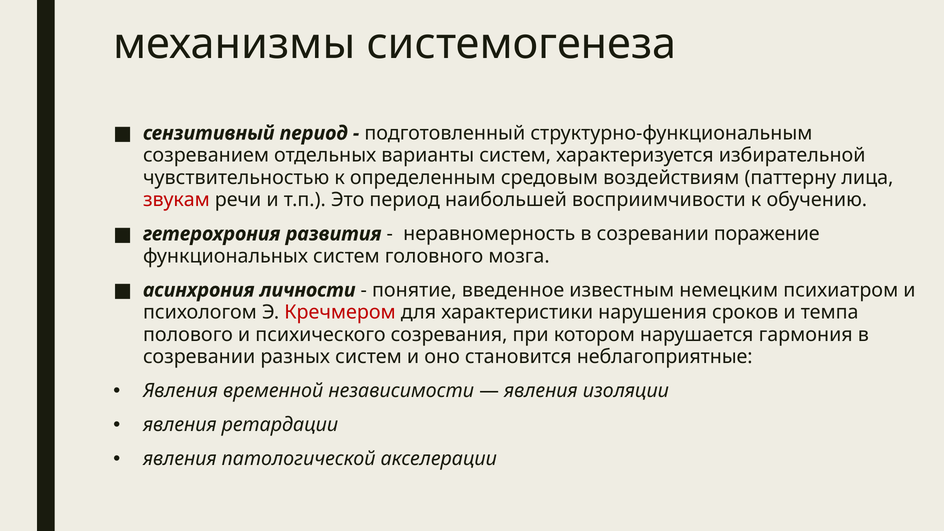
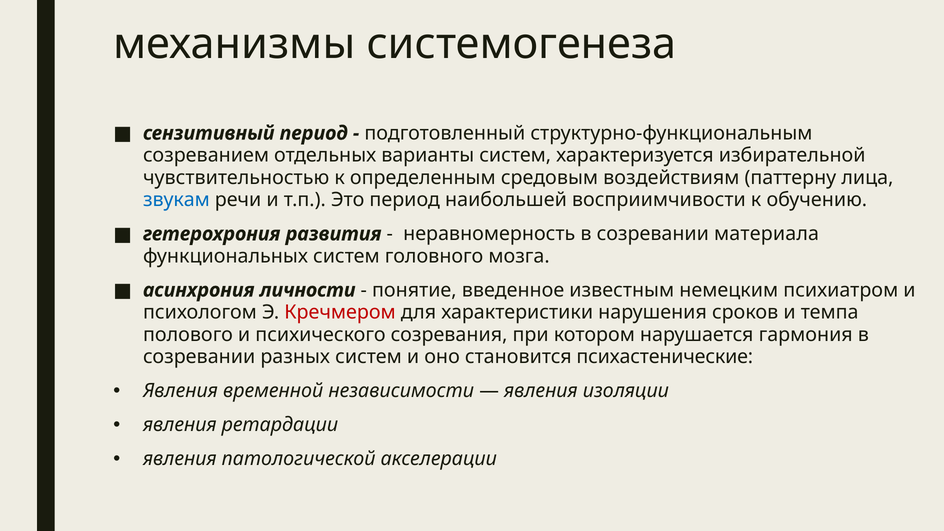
звукам colour: red -> blue (176, 200)
поражение: поражение -> материала (767, 234)
неблагоприятные: неблагоприятные -> психастенические (665, 357)
